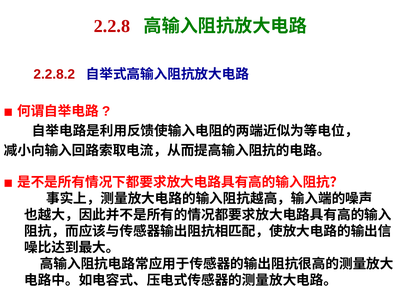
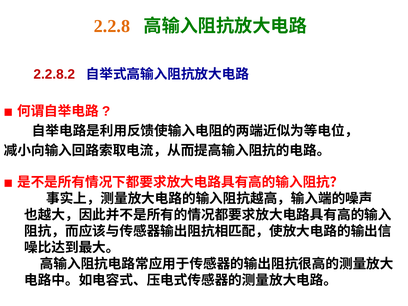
2.2.8 colour: red -> orange (112, 26)
